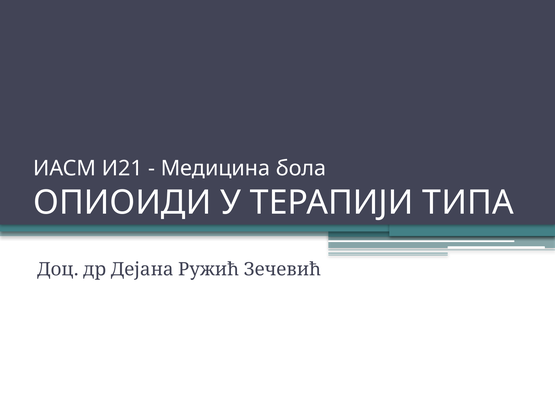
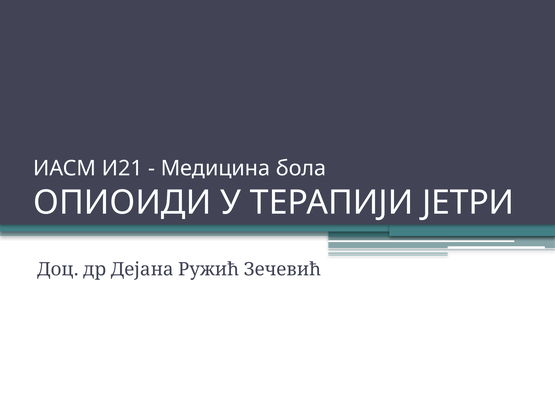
ТИПА: ТИПА -> ЈЕТРИ (468, 203)
